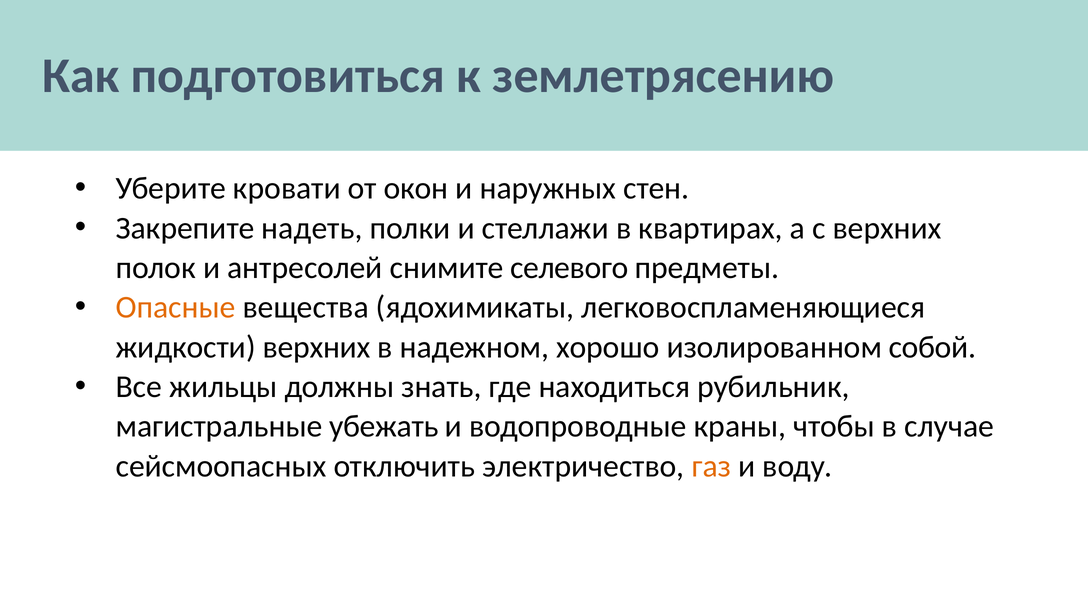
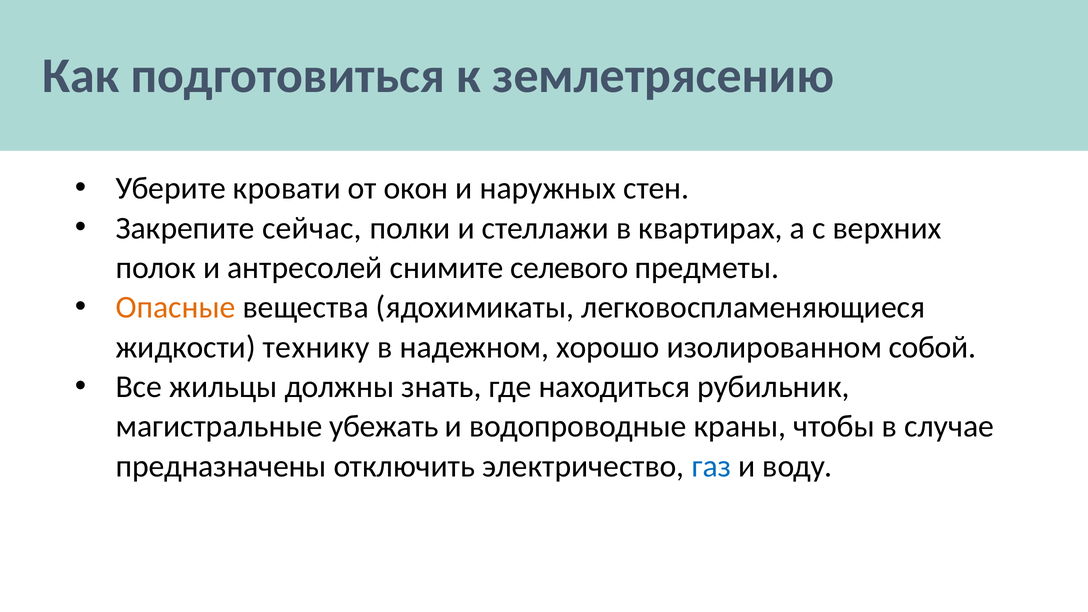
надеть: надеть -> сейчас (312, 228)
жидкости верхних: верхних -> технику (316, 347)
сейсмоопасных: сейсмоопасных -> предназначены (221, 466)
газ colour: orange -> blue (711, 466)
